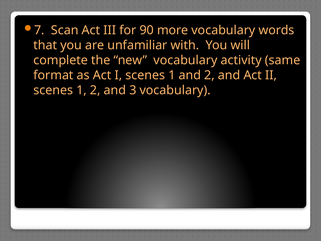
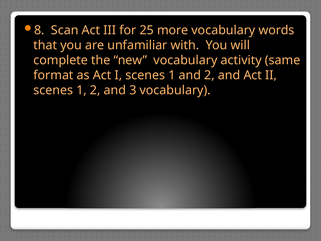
7: 7 -> 8 (39, 30)
90: 90 -> 25 (147, 30)
